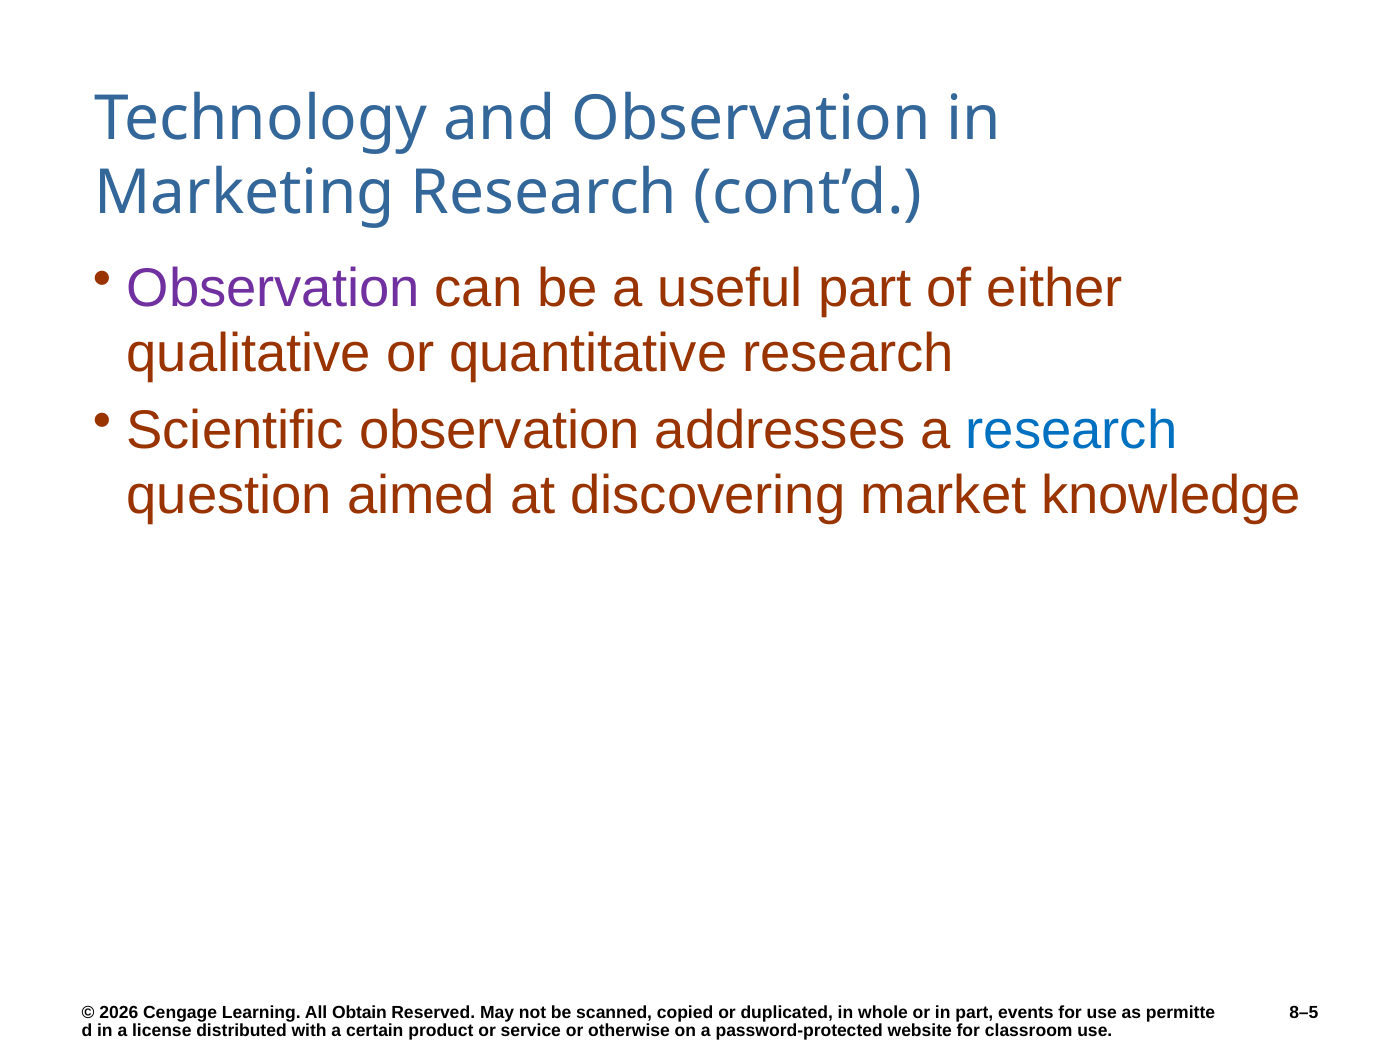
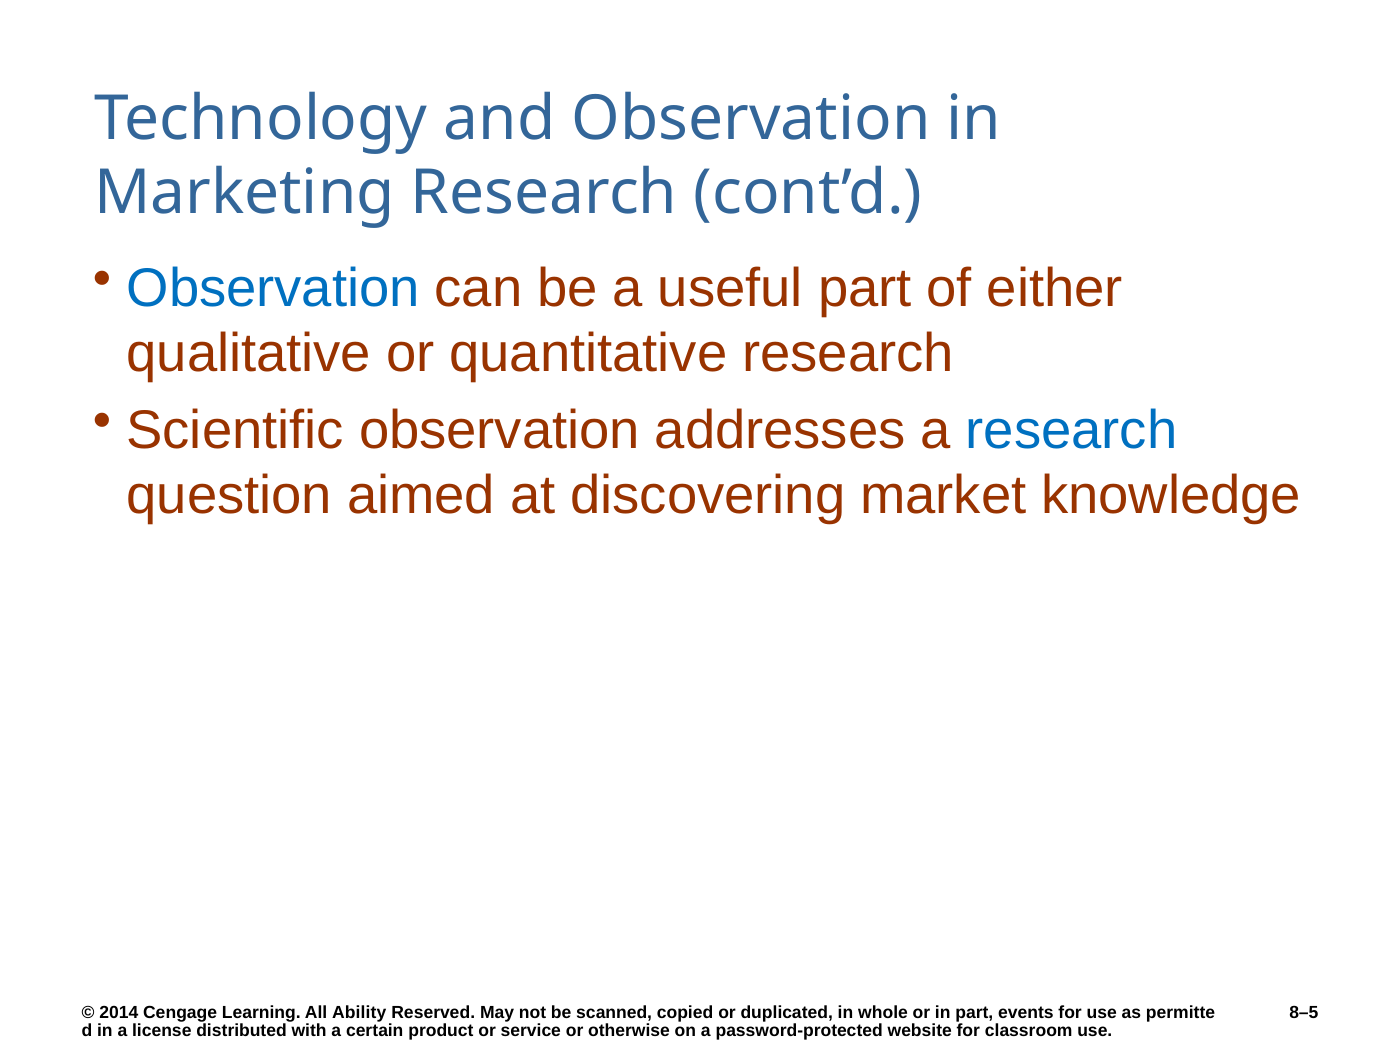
Observation colour: purple -> blue (273, 288)
2026: 2026 -> 2014 (119, 1013)
Obtain: Obtain -> Ability (359, 1013)
